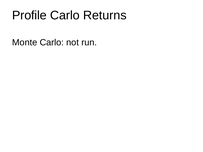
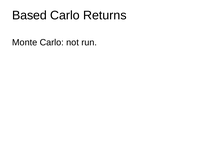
Profile: Profile -> Based (29, 15)
